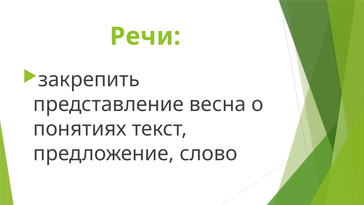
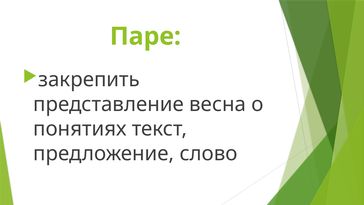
Речи: Речи -> Паре (145, 36)
